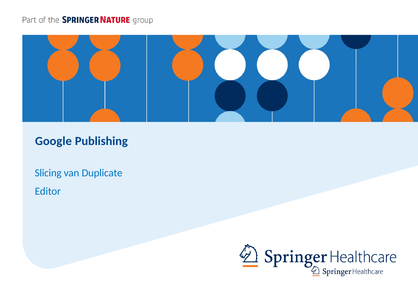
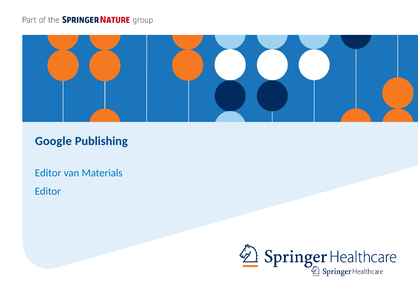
Slicing: Slicing -> Editor (48, 173)
Duplicate: Duplicate -> Materials (102, 173)
